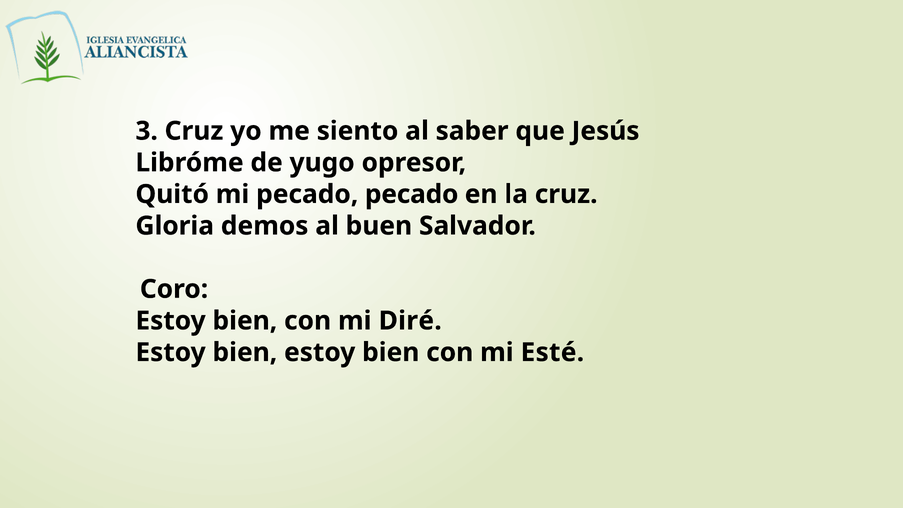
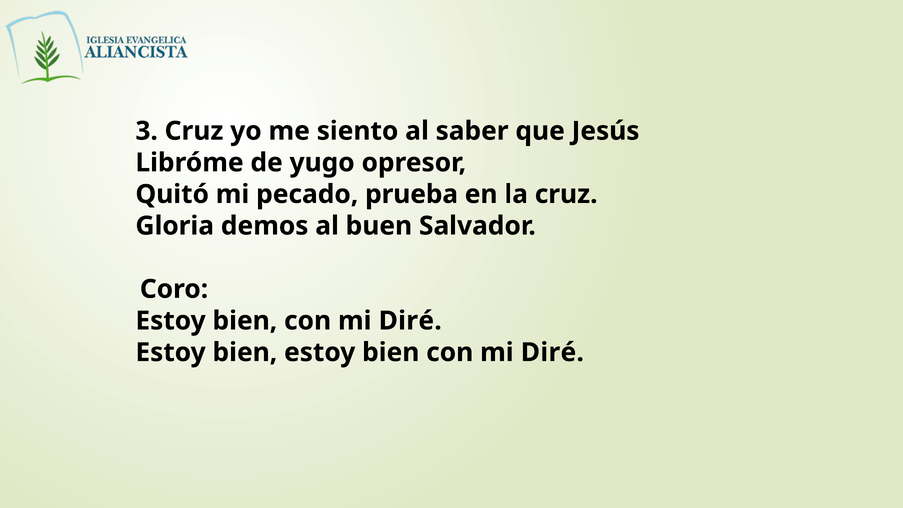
pecado pecado: pecado -> prueba (412, 194)
Esté: Esté -> Diré (552, 352)
